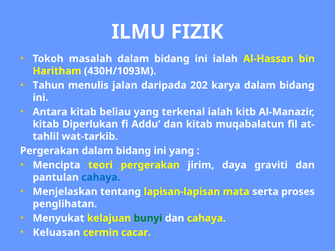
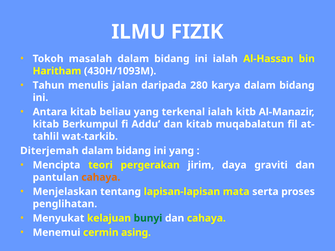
202: 202 -> 280 (199, 85)
Diperlukan: Diperlukan -> Berkumpul (90, 124)
Pergerakan: Pergerakan -> Diterjemah (49, 151)
cahaya colour: blue -> orange (101, 177)
Keluasan: Keluasan -> Menemui (57, 233)
cacar: cacar -> asing (136, 233)
